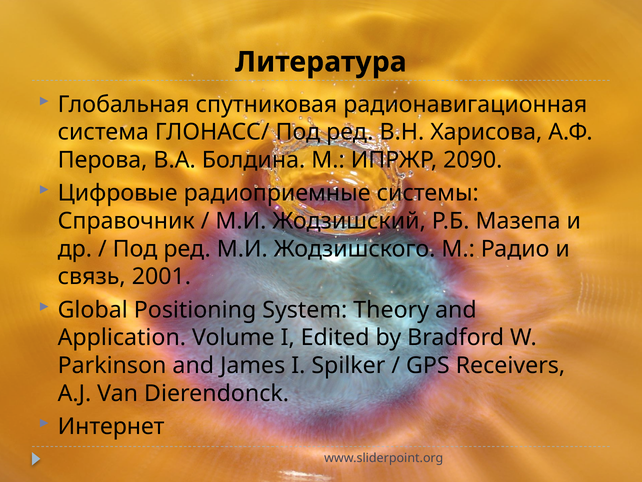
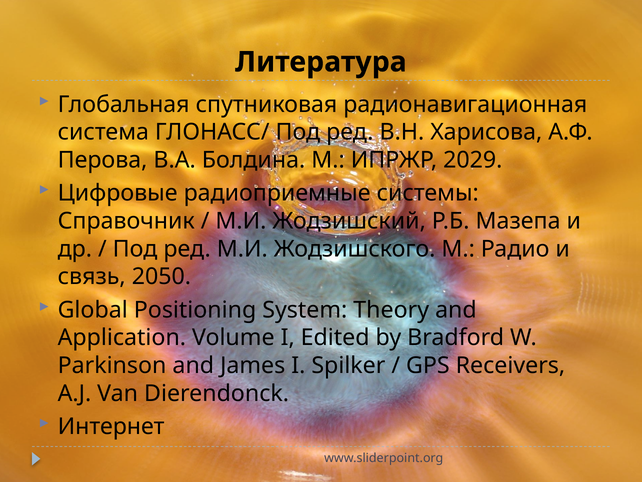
2090: 2090 -> 2029 (473, 160)
2001: 2001 -> 2050 (161, 276)
